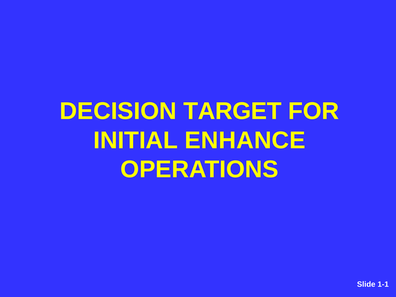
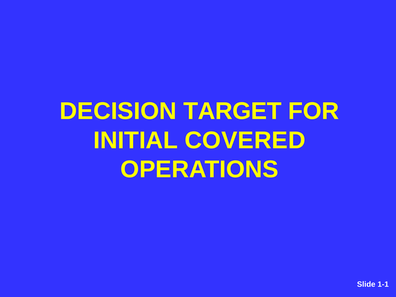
ENHANCE: ENHANCE -> COVERED (245, 140)
